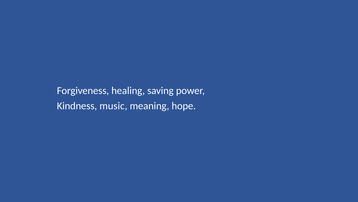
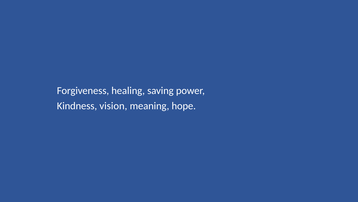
music: music -> vision (113, 105)
